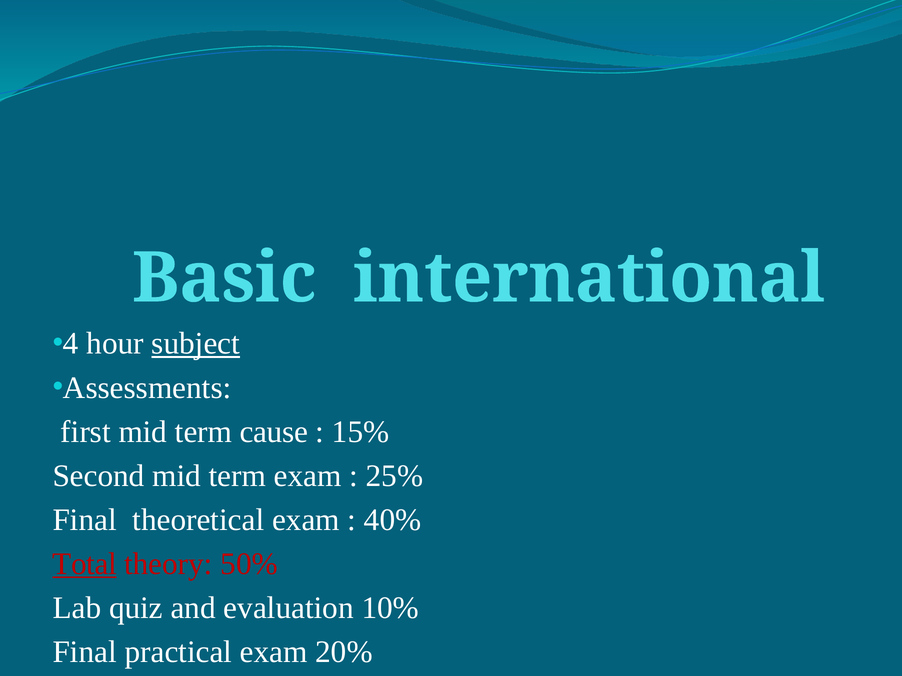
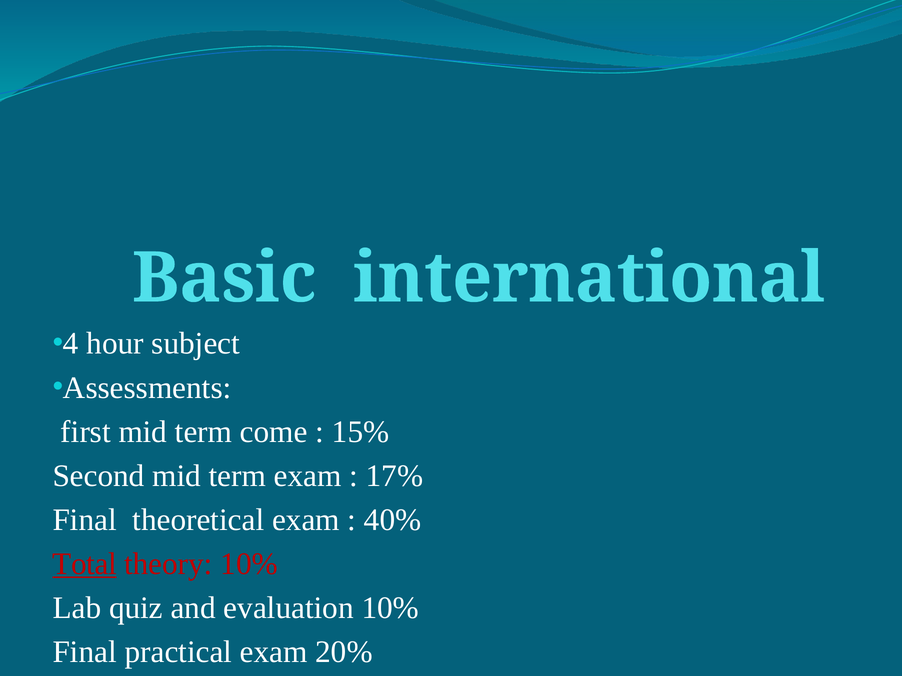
subject underline: present -> none (196, 344)
cause: cause -> come (274, 432)
25%: 25% -> 17% (395, 476)
theory 50%: 50% -> 10% (249, 564)
